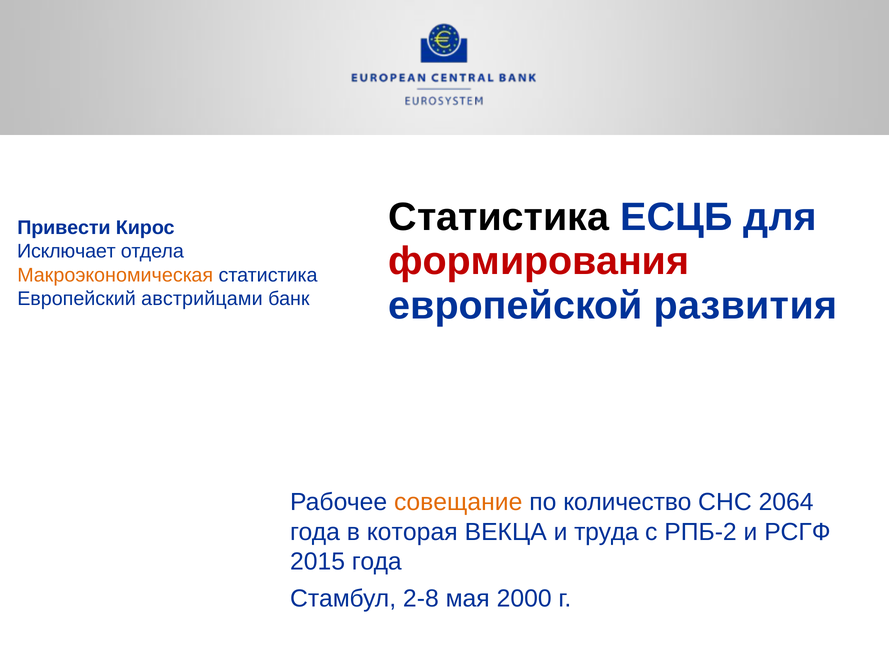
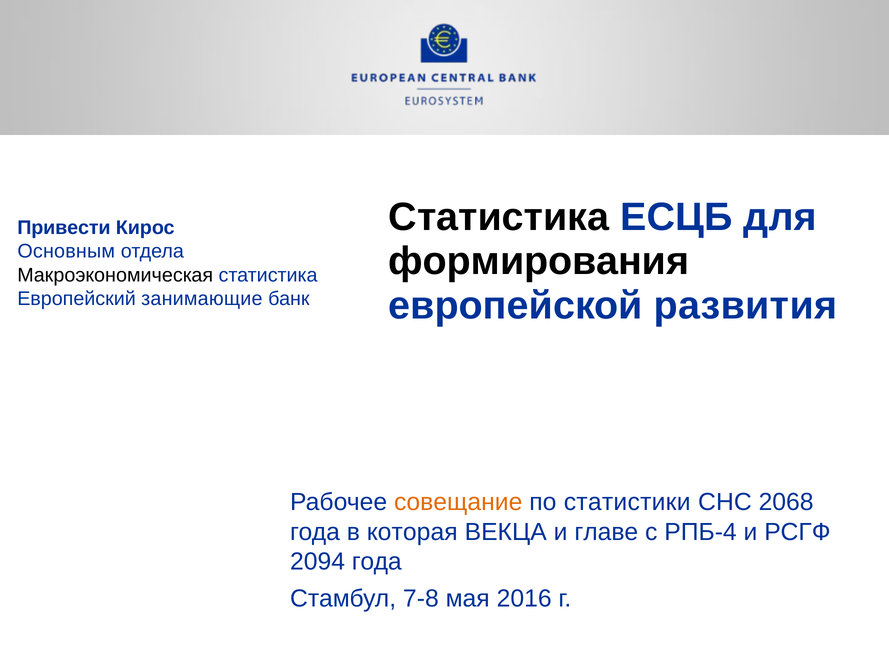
Исключает: Исключает -> Основным (66, 251)
формирования colour: red -> black (539, 261)
Макроэкономическая colour: orange -> black (115, 275)
австрийцами: австрийцами -> занимающие (202, 299)
количество: количество -> статистики (627, 502)
2064: 2064 -> 2068 (786, 502)
труда: труда -> главе (606, 532)
РПБ-2: РПБ-2 -> РПБ-4 (701, 532)
2015: 2015 -> 2094 (318, 561)
2-8: 2-8 -> 7-8 (421, 598)
2000: 2000 -> 2016 (524, 598)
